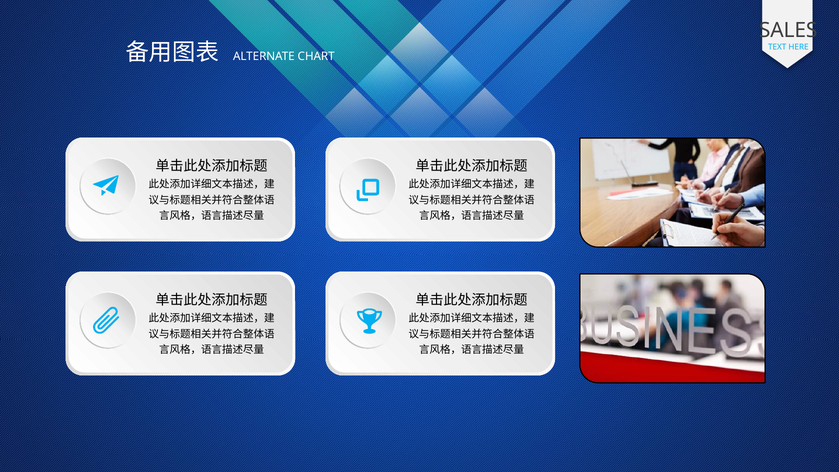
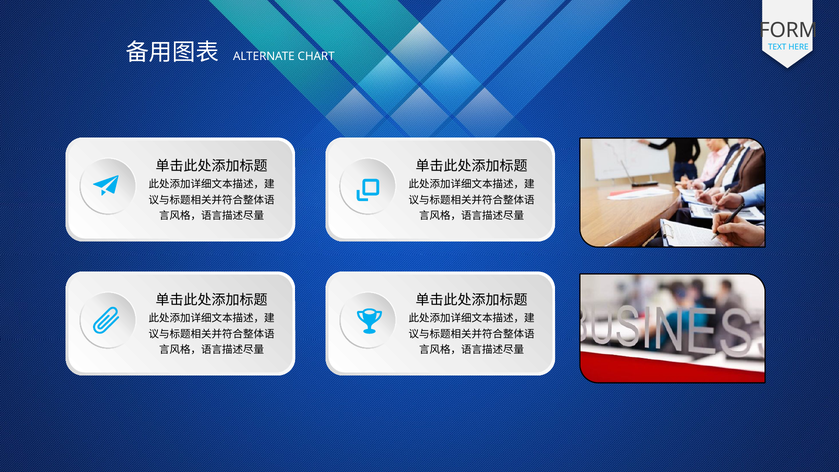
SALES: SALES -> FORM (788, 30)
